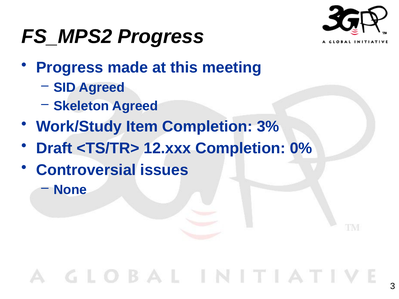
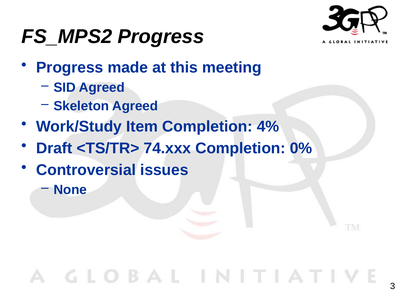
3%: 3% -> 4% (268, 127)
12.xxx: 12.xxx -> 74.xxx (167, 148)
